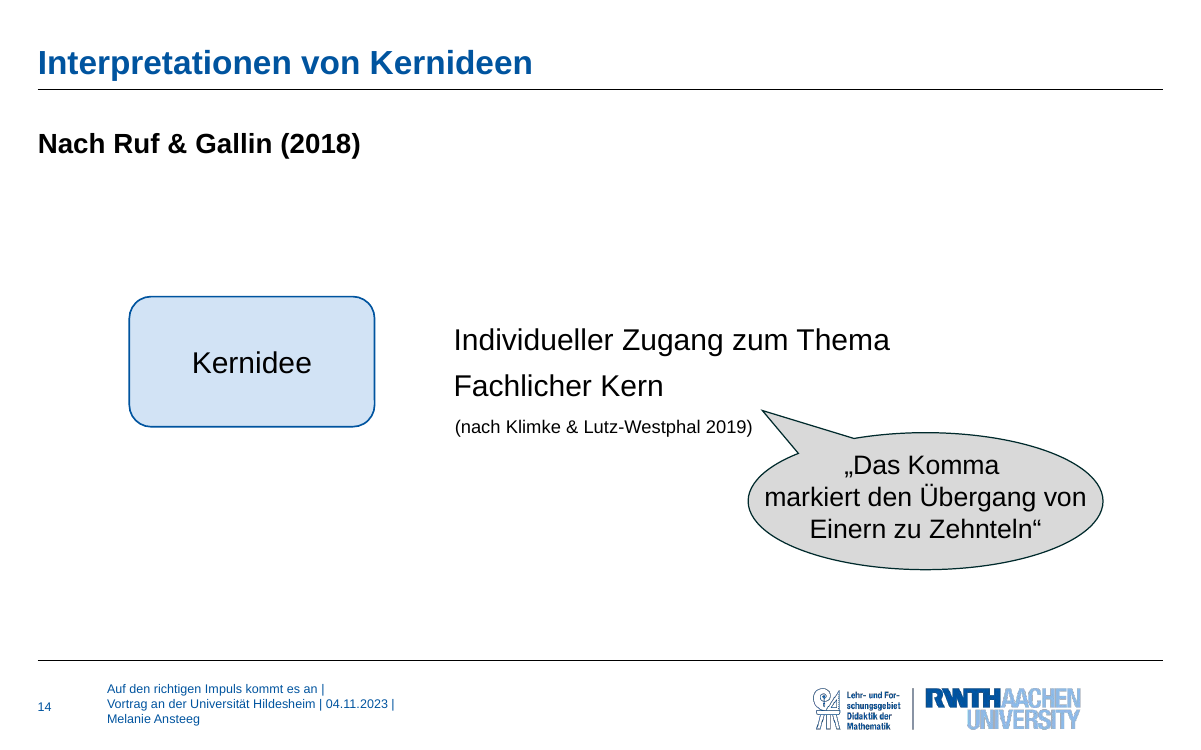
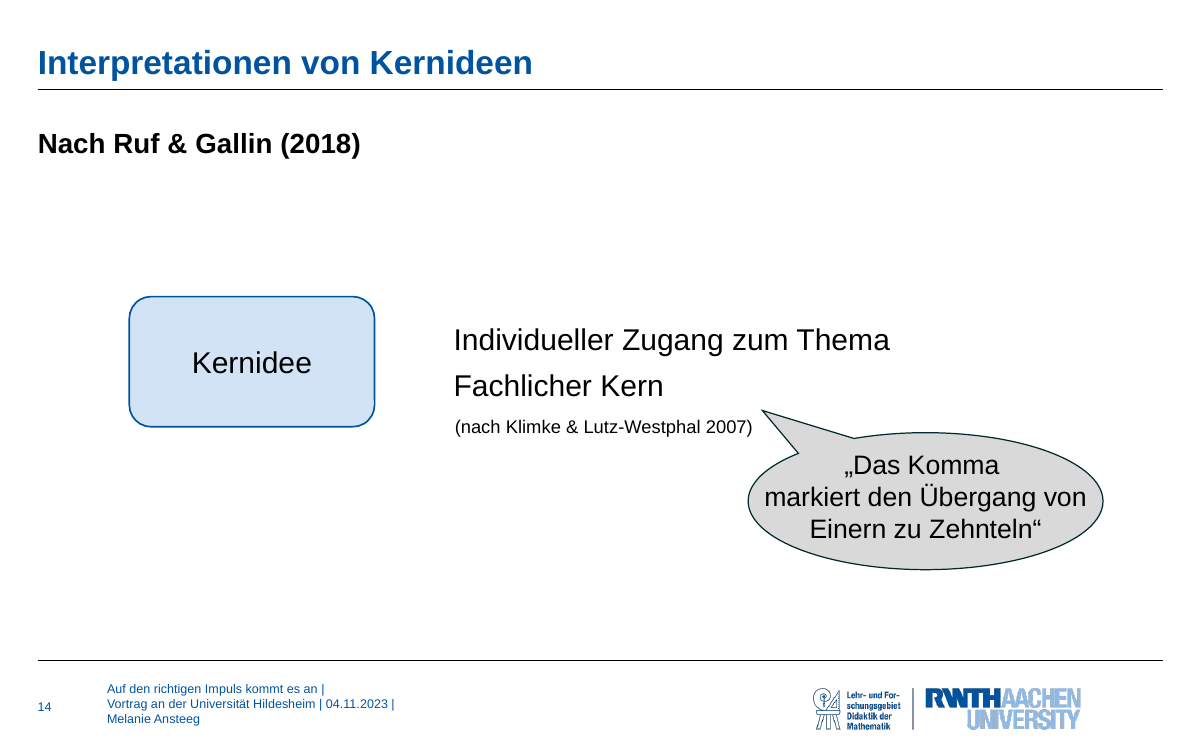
2019: 2019 -> 2007 (729, 428)
